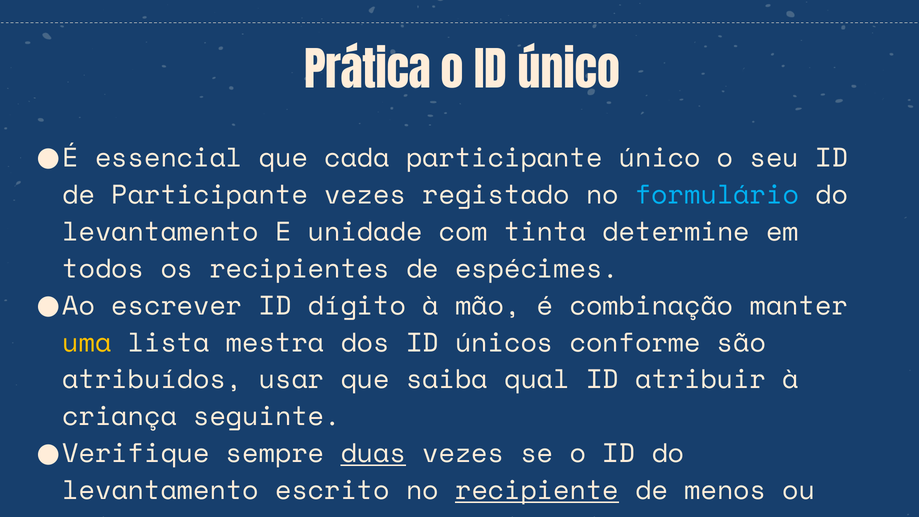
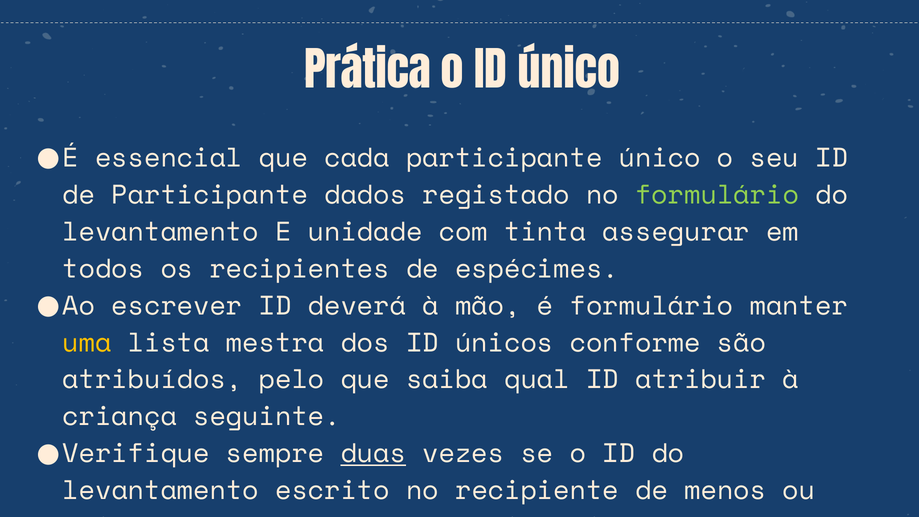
Participante vezes: vezes -> dados (365, 195)
formulário colour: light blue -> light green (717, 195)
determine: determine -> assegurar (676, 232)
dígito: dígito -> deverá (357, 306)
é combinação: combinação -> formulário (652, 306)
usar: usar -> pelo (292, 380)
recipiente underline: present -> none (537, 491)
